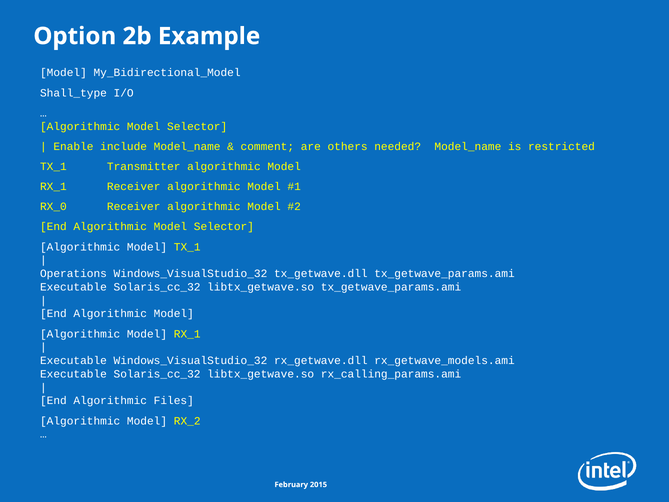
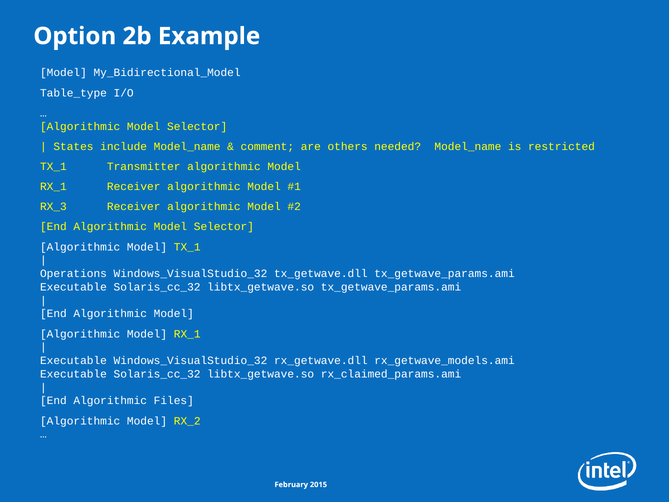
Shall_type: Shall_type -> Table_type (73, 93)
Enable: Enable -> States (73, 146)
RX_0: RX_0 -> RX_3 (53, 207)
rx_calling_params.ami: rx_calling_params.ami -> rx_claimed_params.ami (391, 374)
